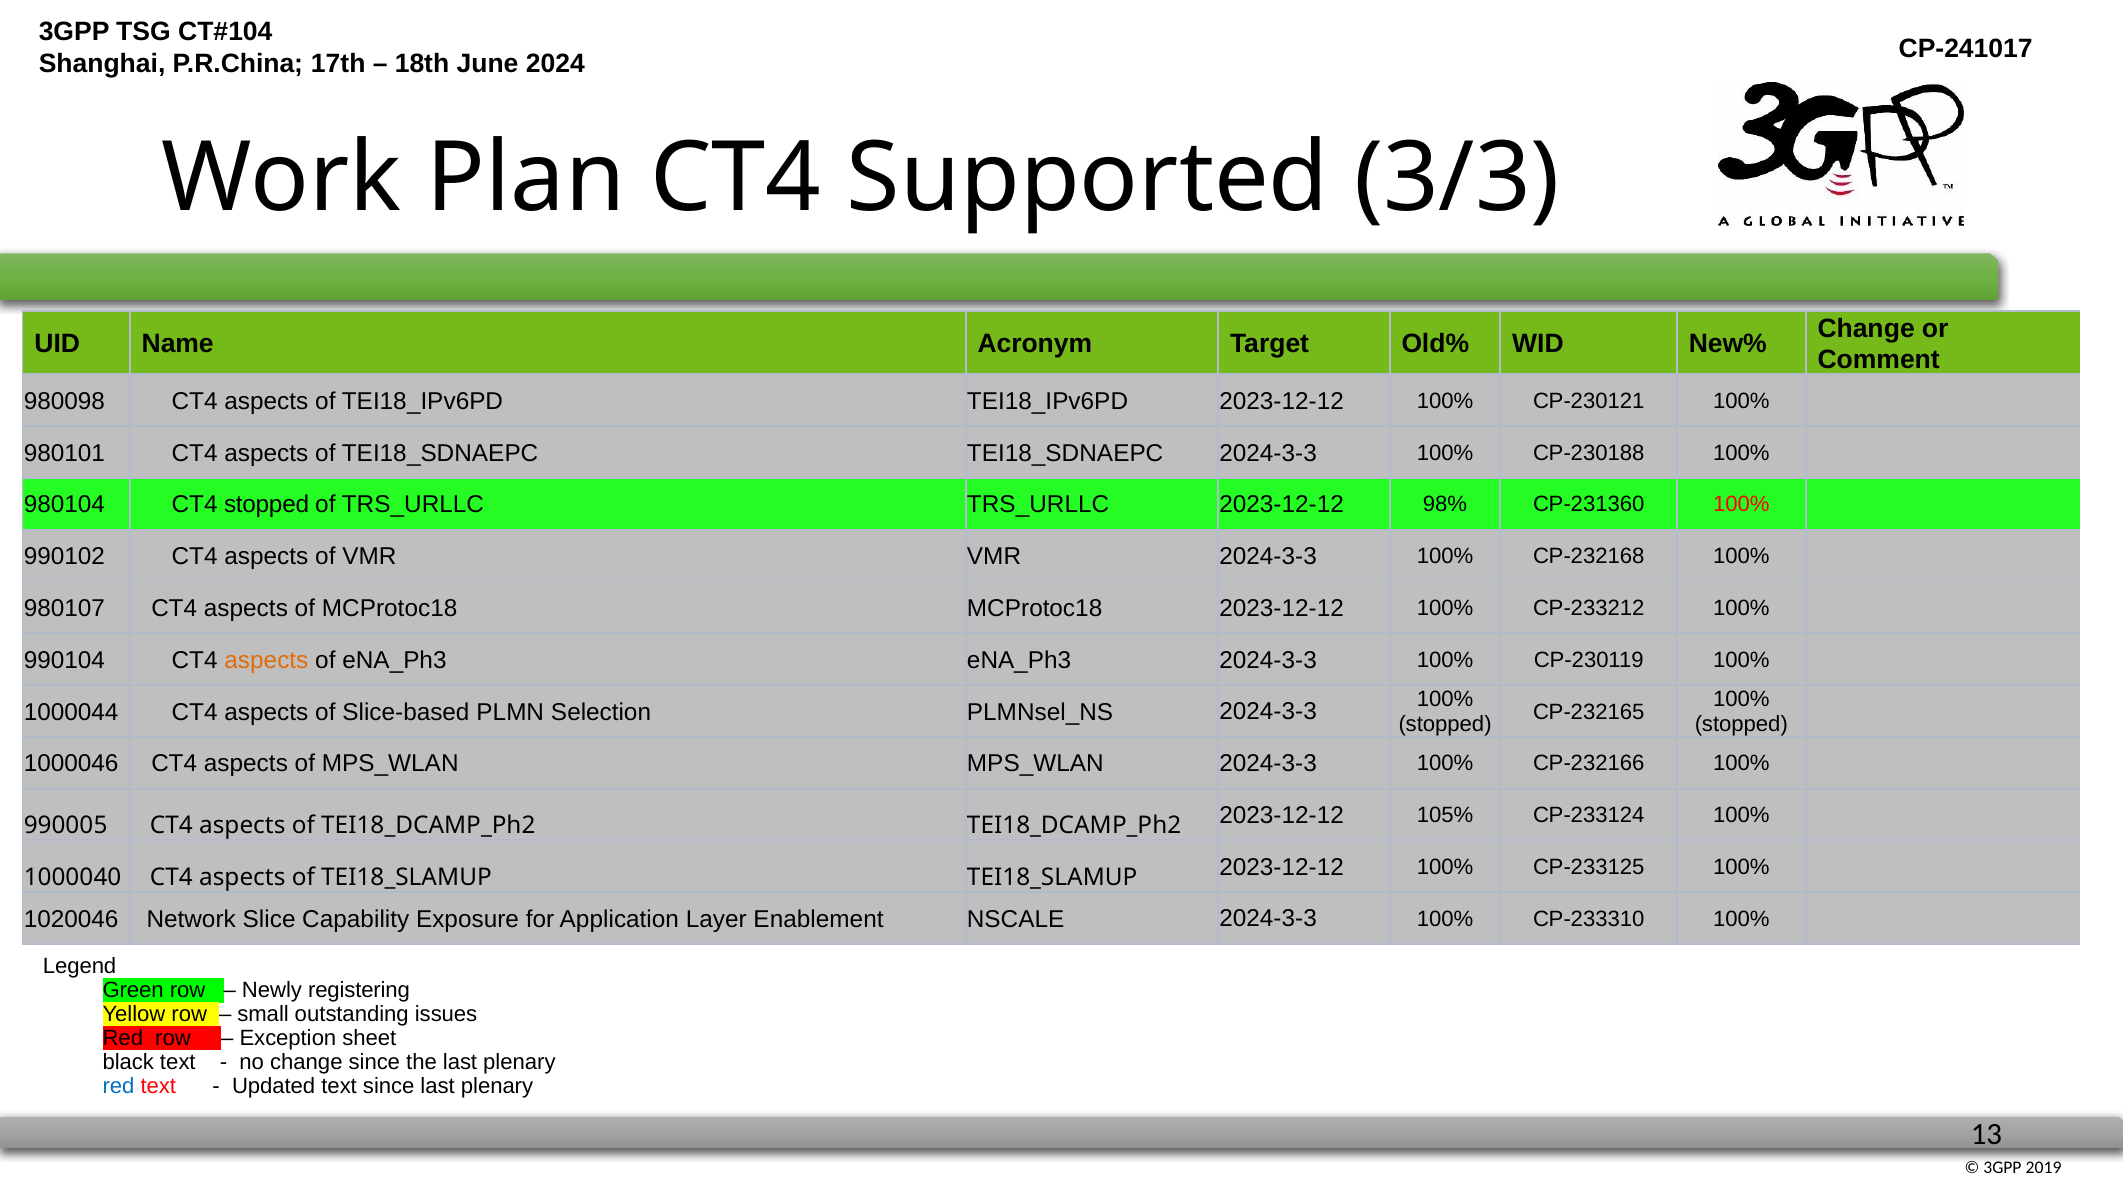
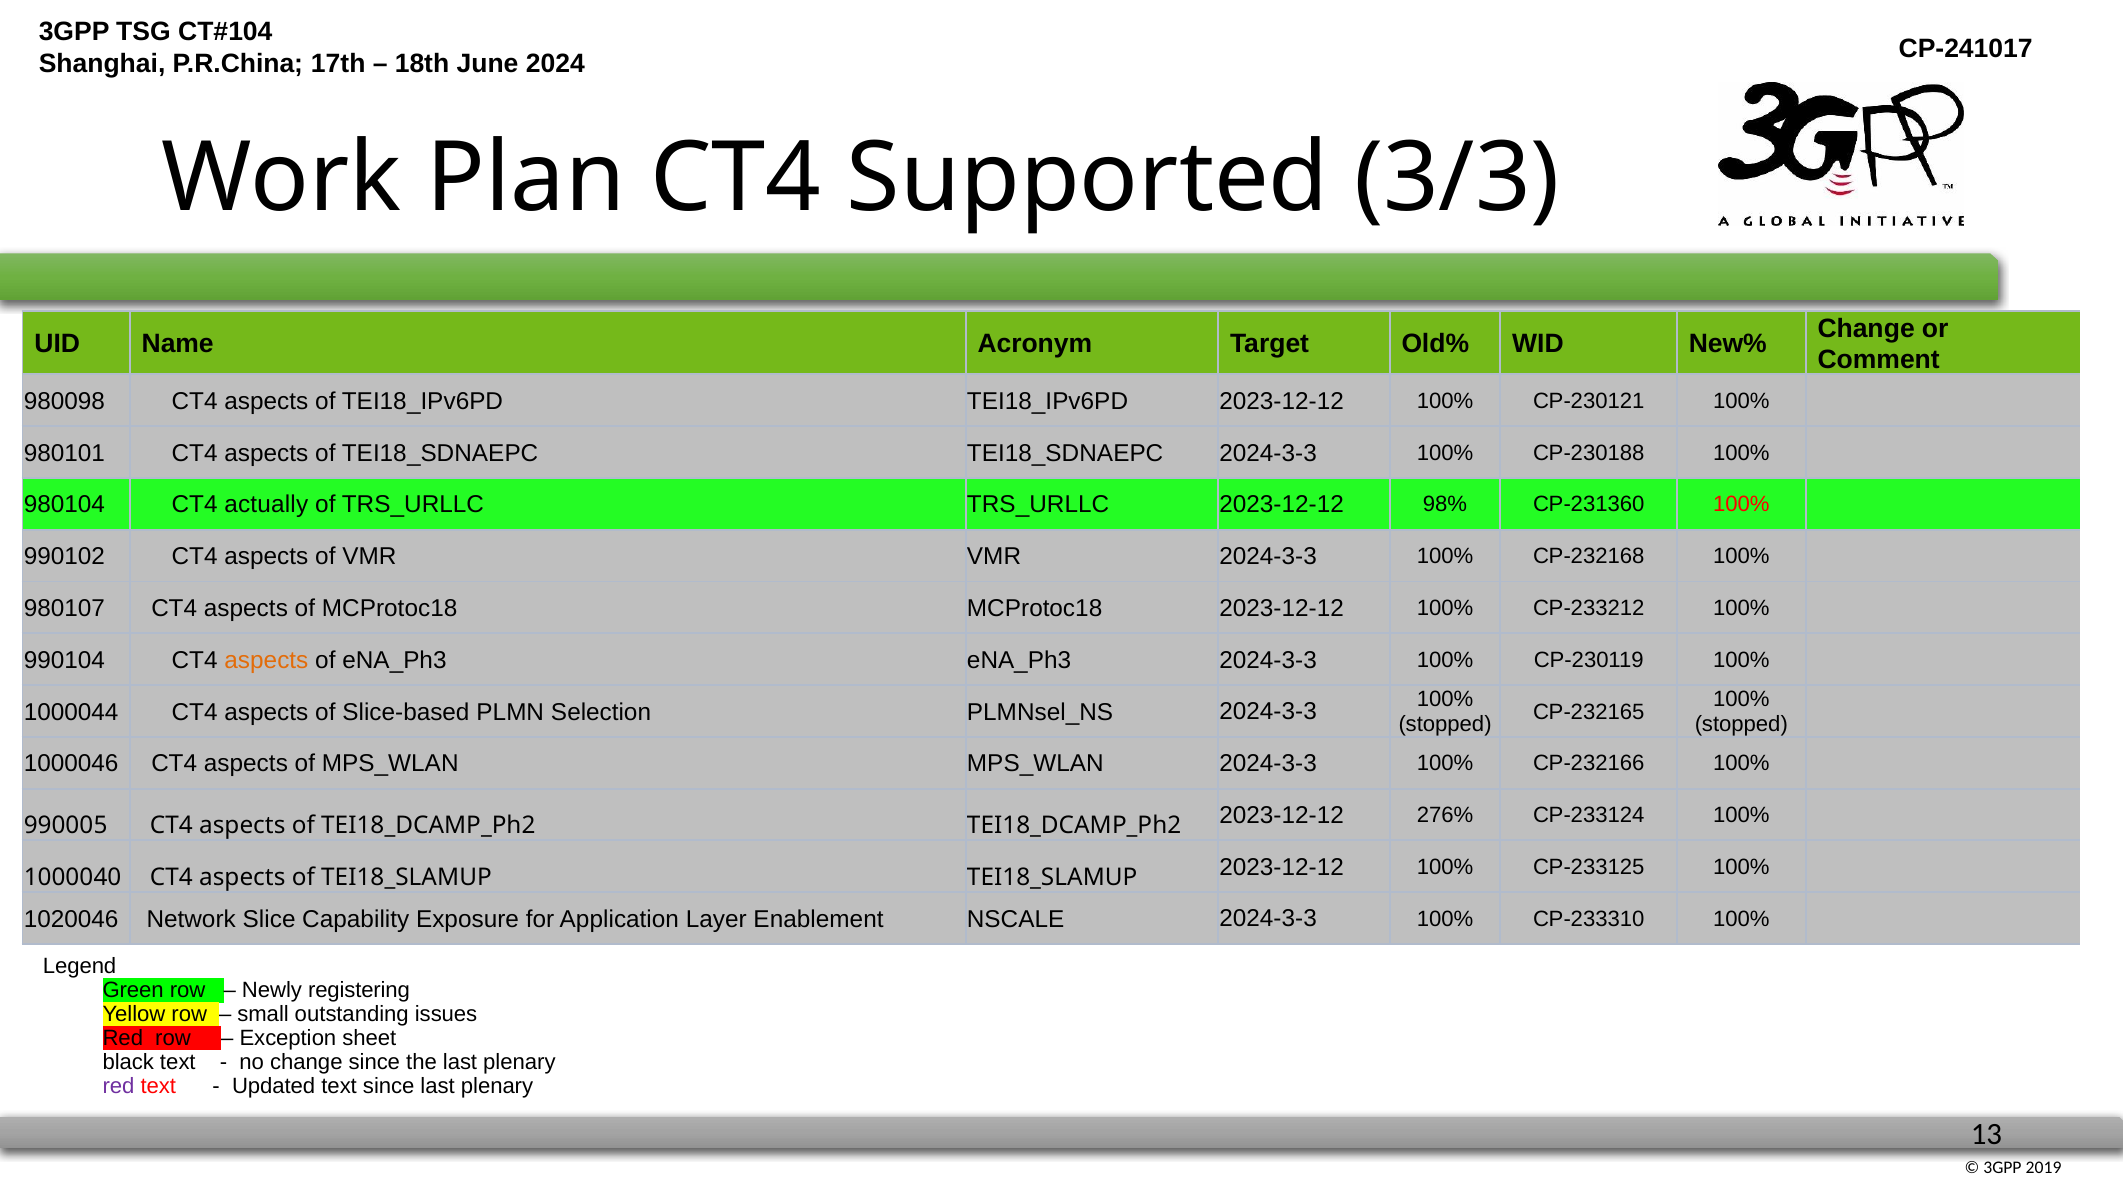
CT4 stopped: stopped -> actually (266, 505)
105%: 105% -> 276% (1445, 815)
red colour: blue -> purple (119, 1087)
